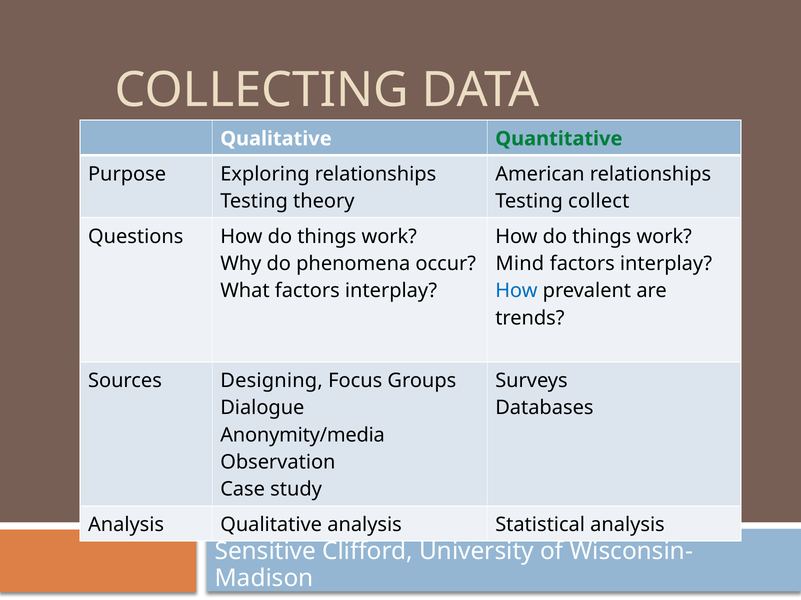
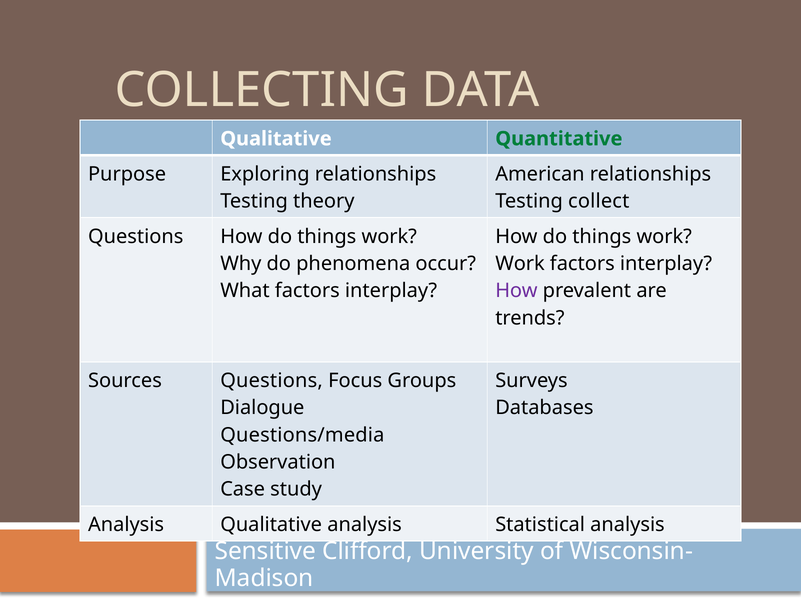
Mind: Mind -> Work (520, 264)
How colour: blue -> purple (516, 291)
Sources Designing: Designing -> Questions (272, 381)
Anonymity/media: Anonymity/media -> Questions/media (302, 435)
